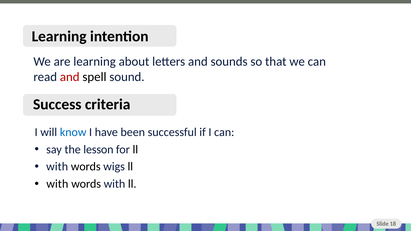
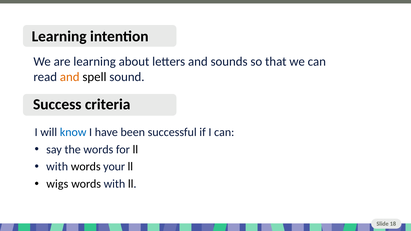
and colour: red -> orange (70, 77)
the lesson: lesson -> words (98, 150)
wigs: wigs -> your (114, 167)
with: with -> wigs (57, 184)
